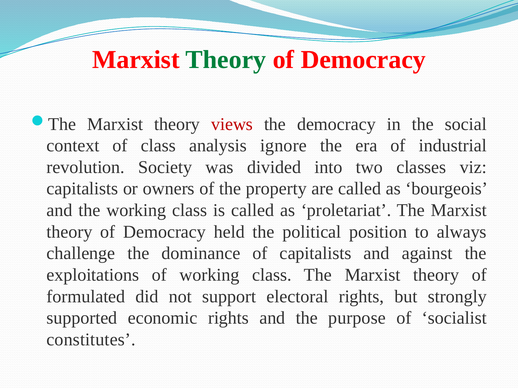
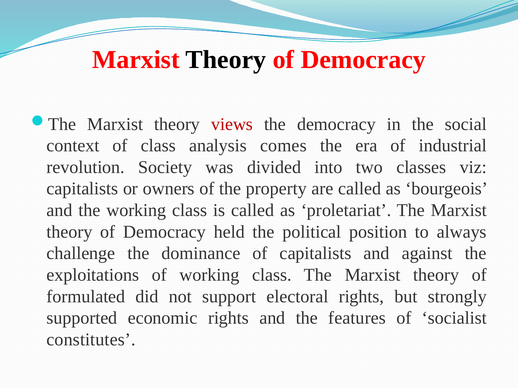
Theory colour: green -> black (226, 60)
ignore: ignore -> comes (283, 146)
purpose: purpose -> features (357, 318)
